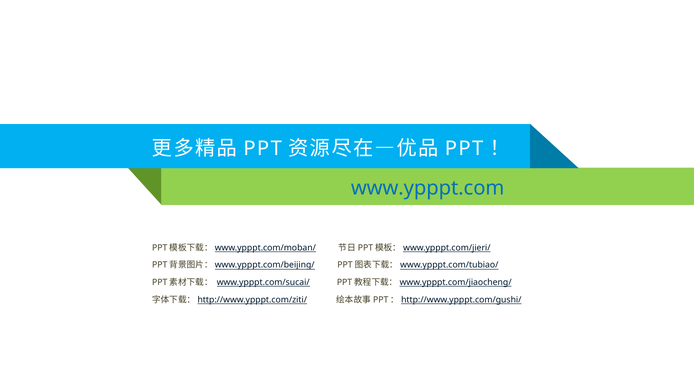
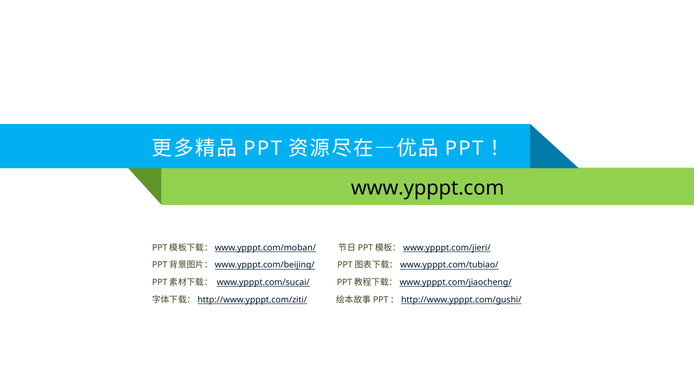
www.ypppt.com colour: blue -> black (428, 188)
